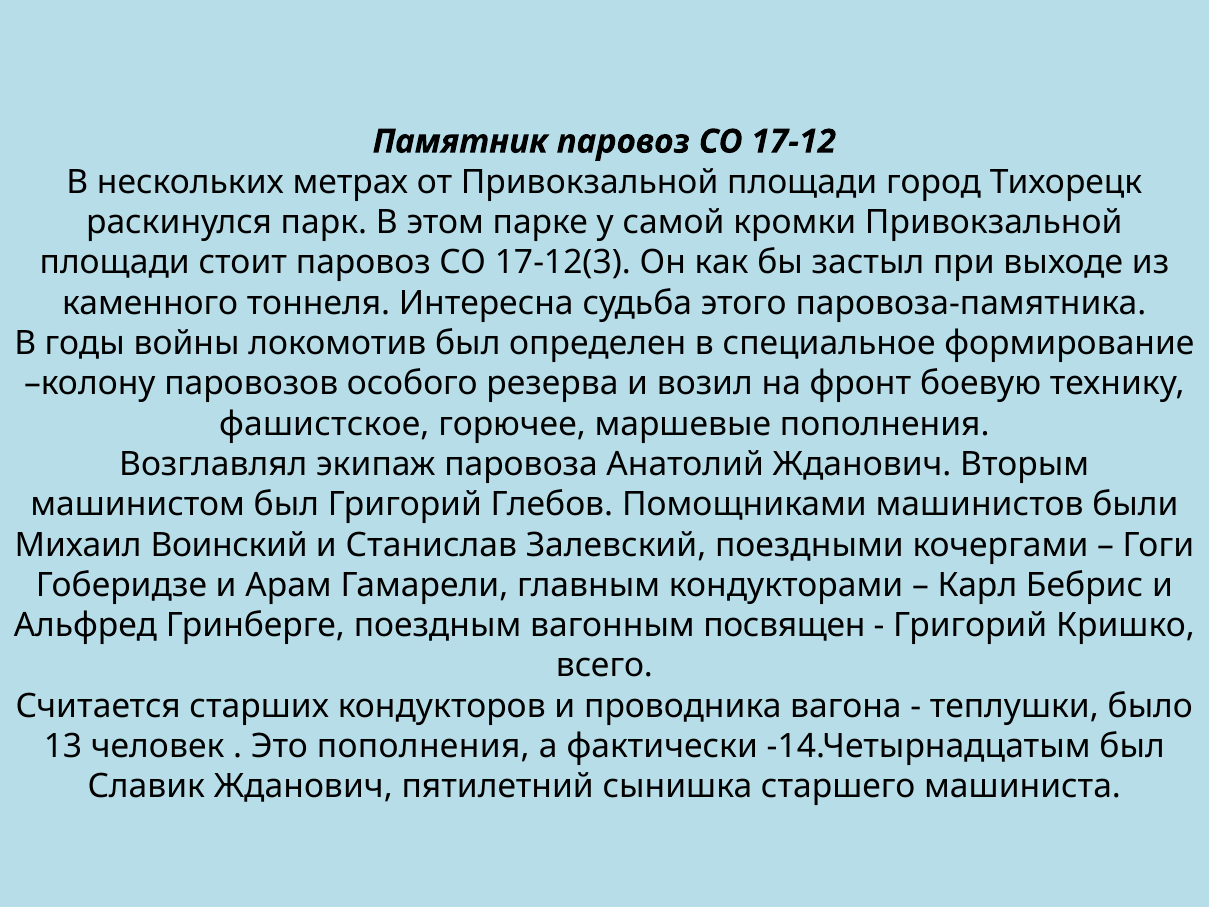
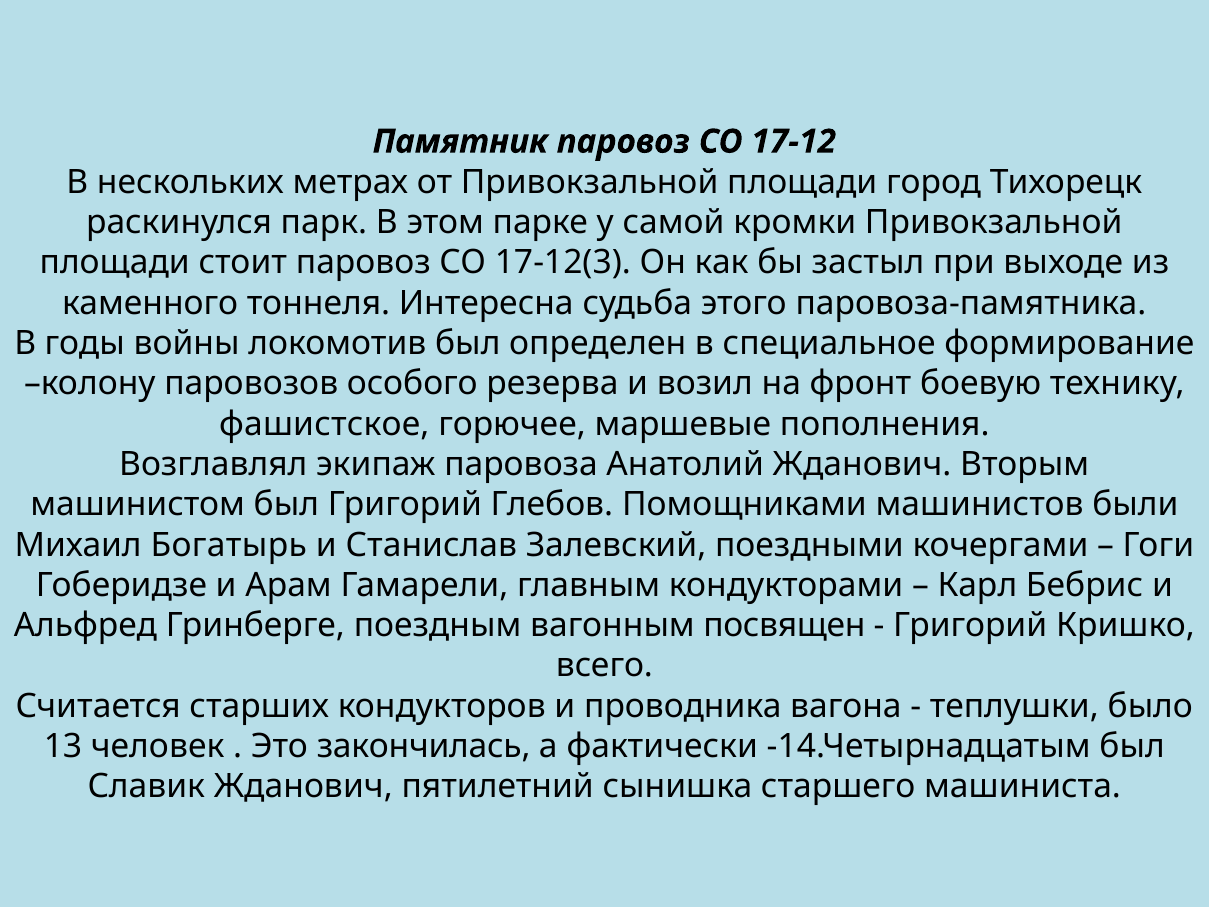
Воинский: Воинский -> Богатырь (229, 545)
Это пополнения: пополнения -> закончилась (424, 746)
